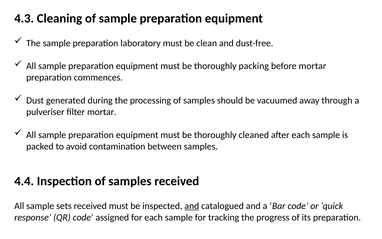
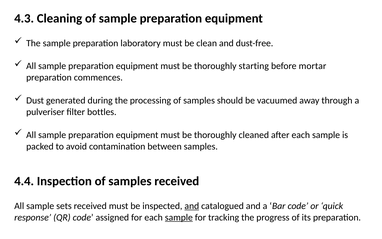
packing: packing -> starting (254, 66)
filter mortar: mortar -> bottles (102, 112)
sample underline: none -> present (179, 217)
